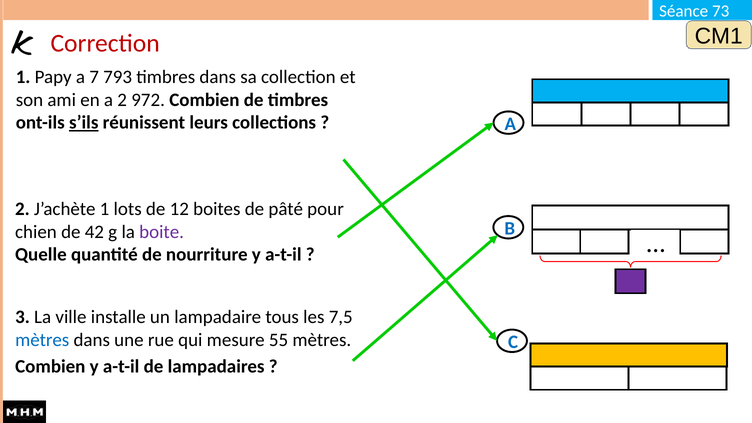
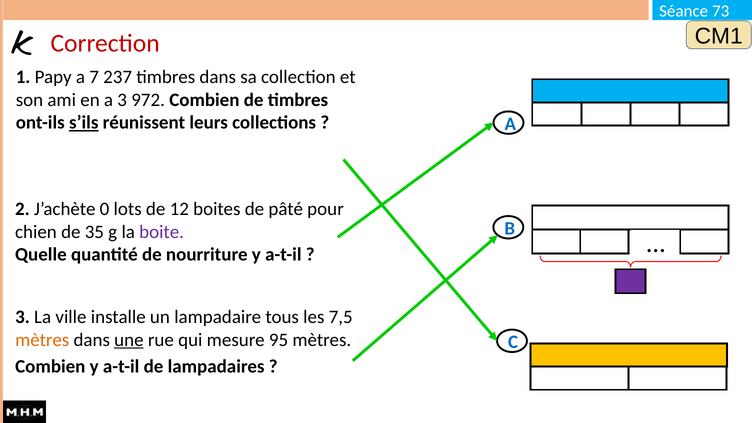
793: 793 -> 237 (118, 77)
a 2: 2 -> 3 (122, 100)
J’achète 1: 1 -> 0 (105, 209)
42: 42 -> 35 (94, 232)
mètres colour: blue -> orange (42, 340)
une underline: none -> present (129, 340)
55: 55 -> 95 (278, 340)
